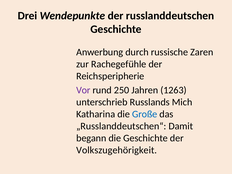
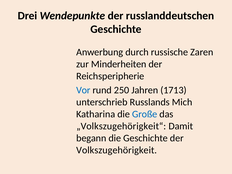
Rachegefühle: Rachegefühle -> Minderheiten (119, 64)
Vor colour: purple -> blue (83, 90)
1263: 1263 -> 1713 (173, 90)
„Russlanddeutschen“: „Russlanddeutschen“ -> „Volkszugehörigkeit“ (121, 126)
